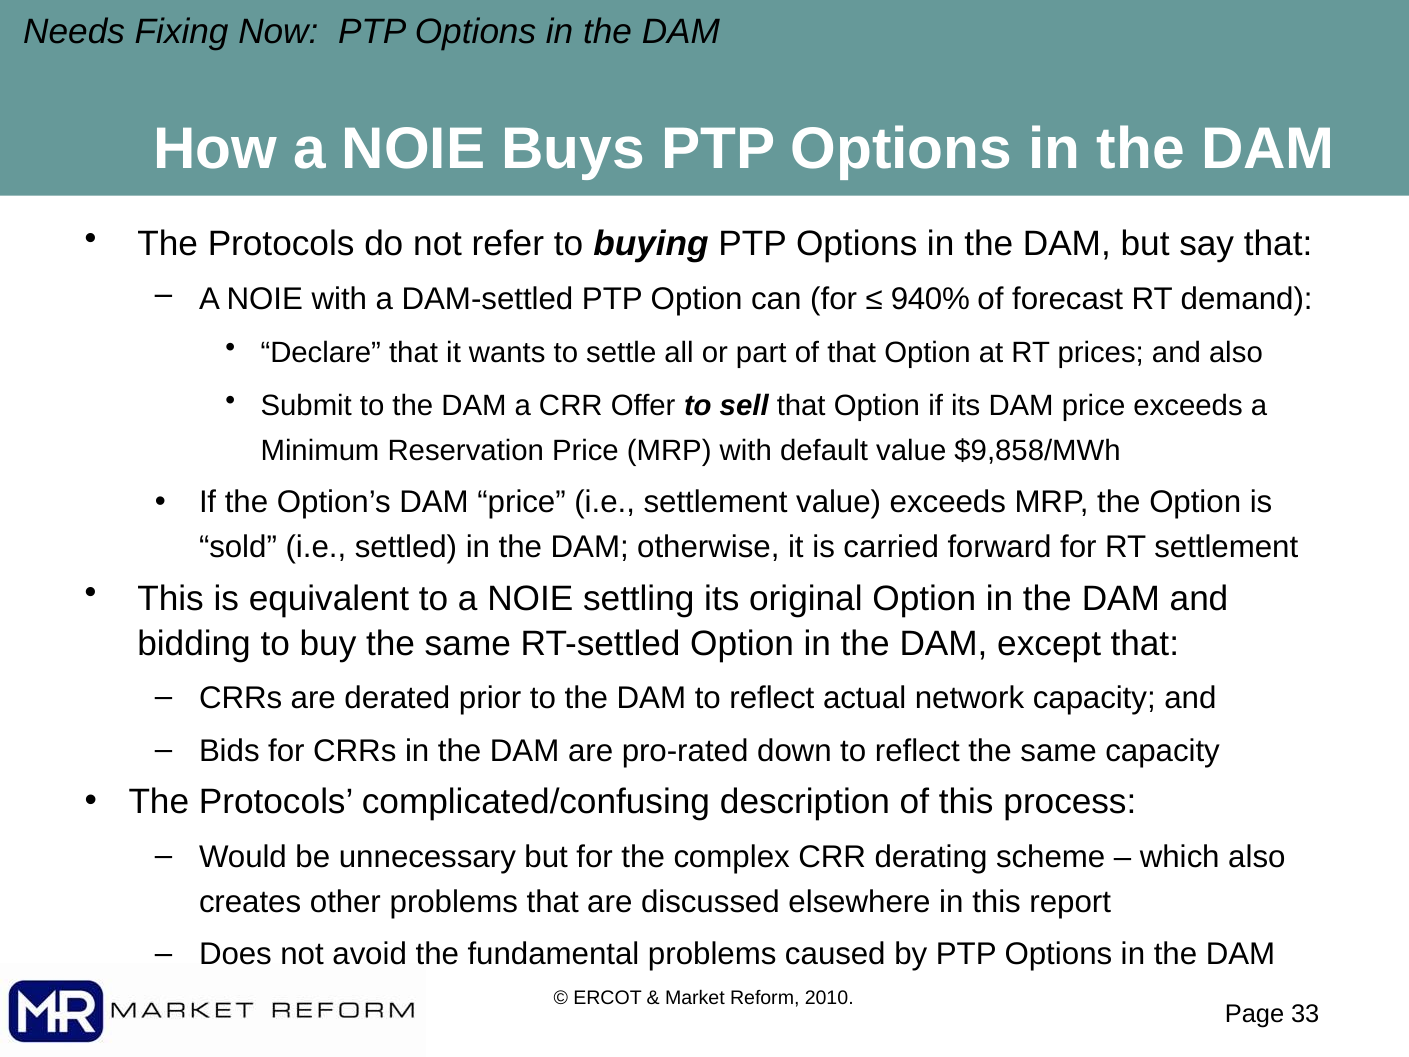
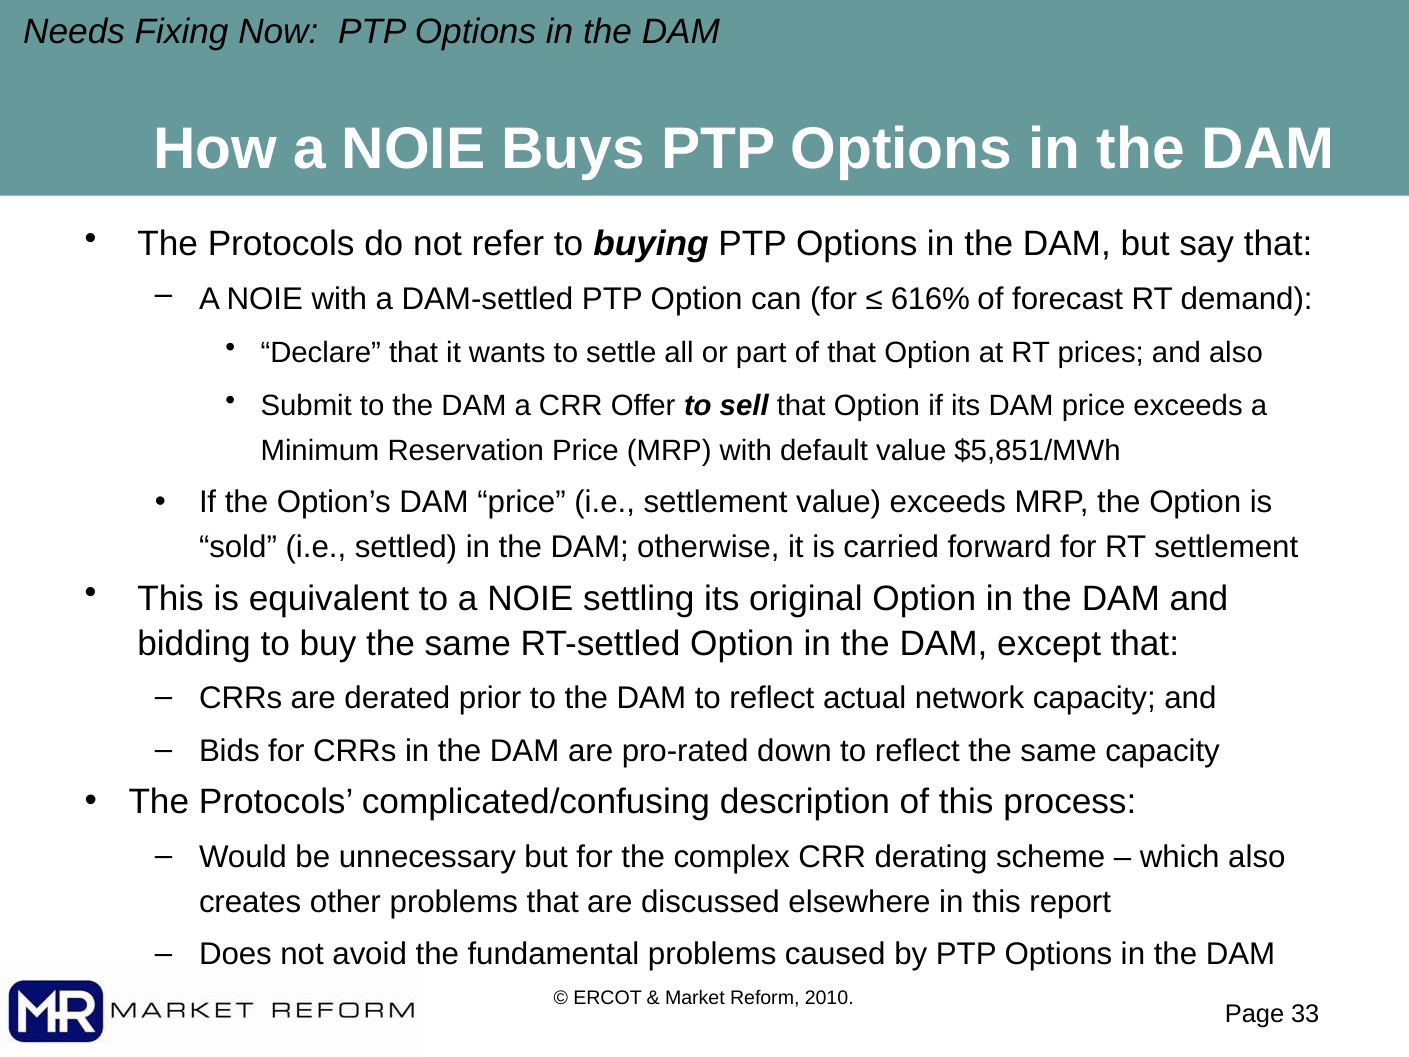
940%: 940% -> 616% (930, 299)
$9,858/MWh: $9,858/MWh -> $5,851/MWh (1038, 451)
